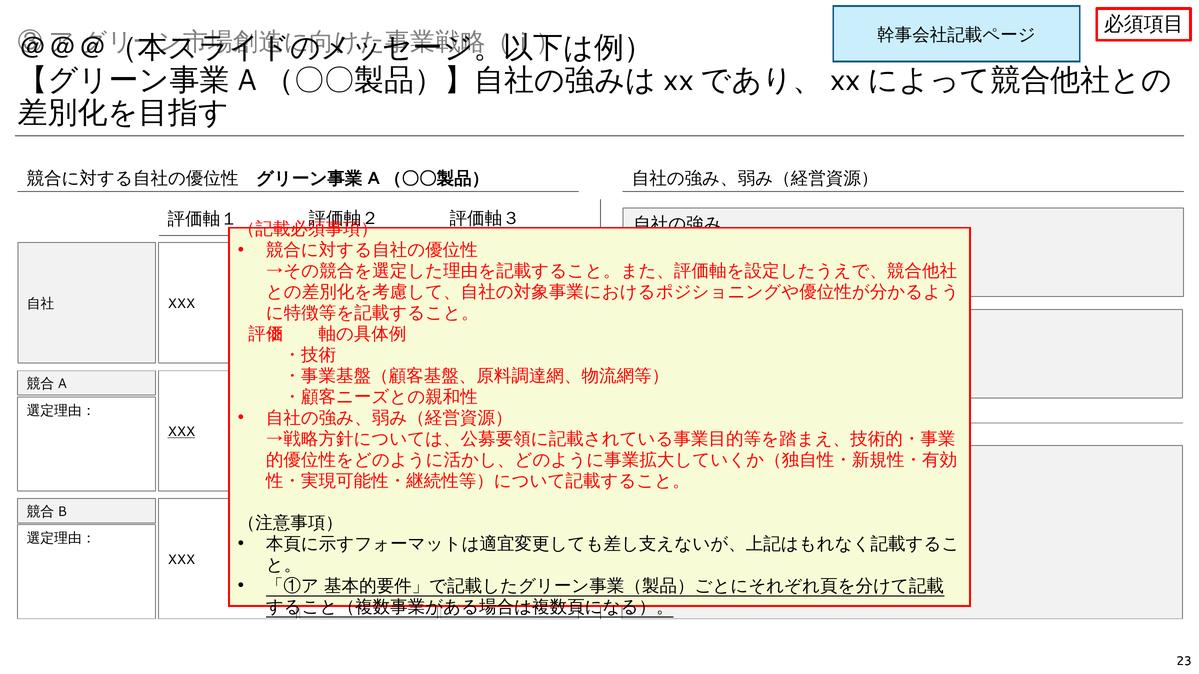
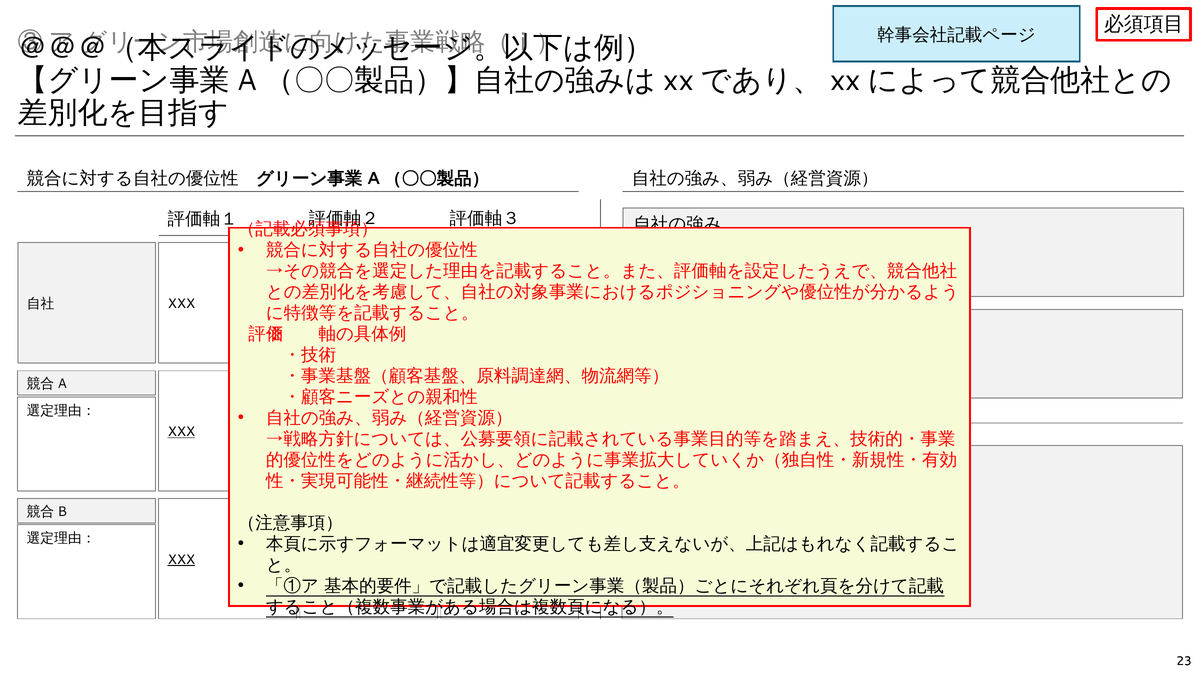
XXX underline: none -> present (181, 560)
